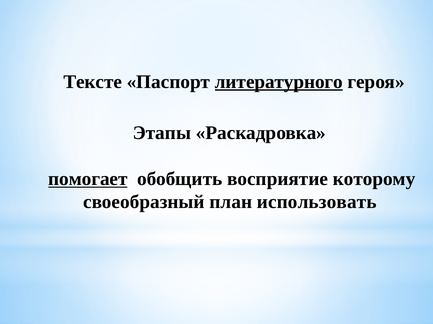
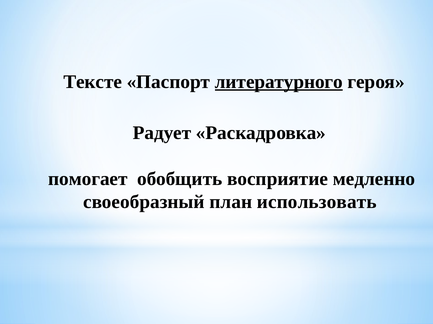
Этапы: Этапы -> Радует (162, 133)
помогает underline: present -> none (88, 179)
которому: которому -> медленно (374, 179)
